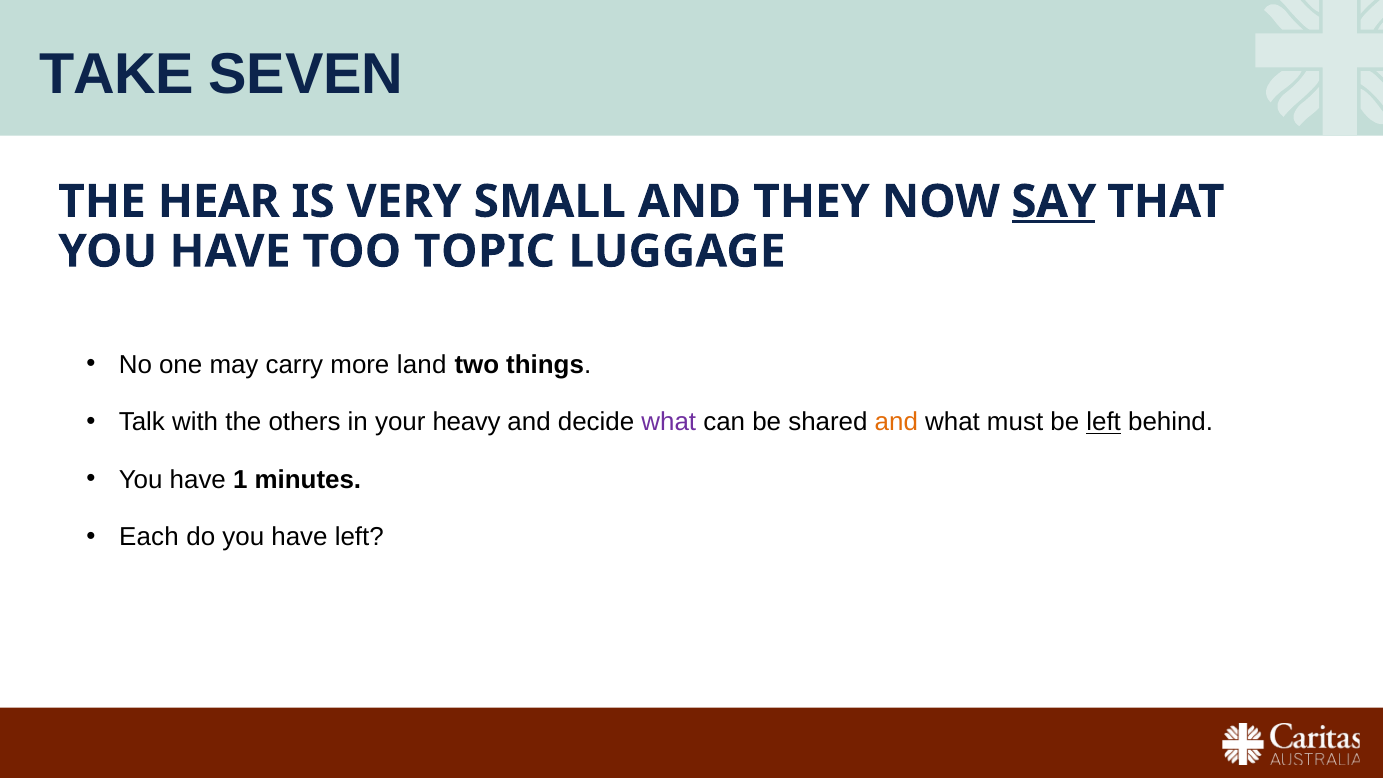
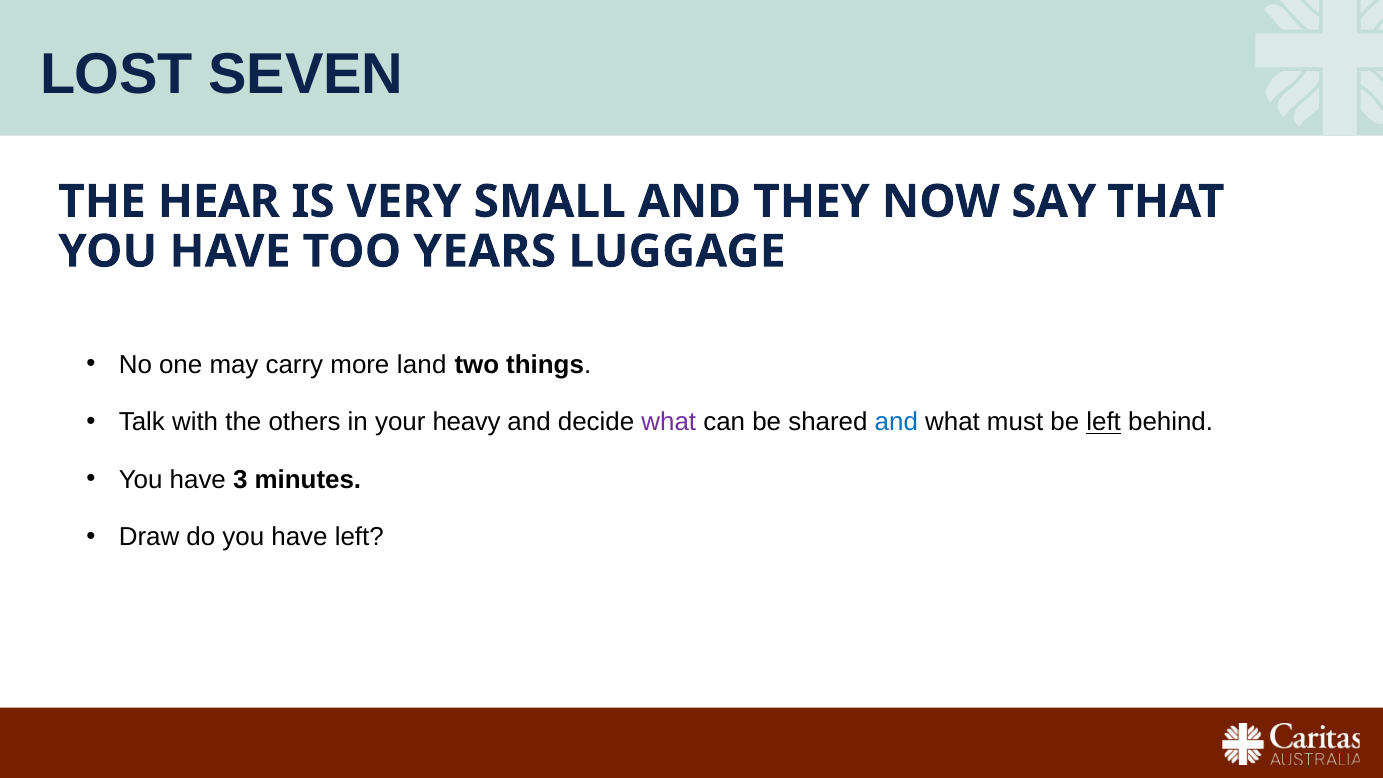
TAKE: TAKE -> LOST (116, 75)
SAY underline: present -> none (1054, 202)
TOPIC: TOPIC -> YEARS (485, 251)
and colour: orange -> blue (896, 422)
1: 1 -> 3 (240, 480)
Each: Each -> Draw (149, 537)
